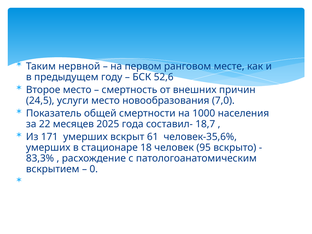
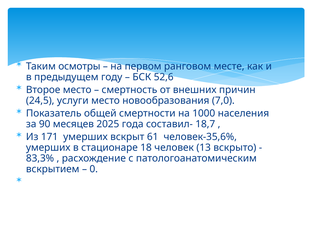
нервной: нервной -> осмотры (79, 66)
22: 22 -> 90 (45, 124)
95: 95 -> 13 (204, 148)
